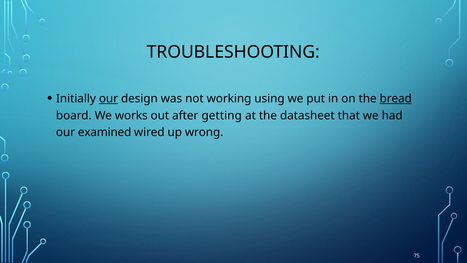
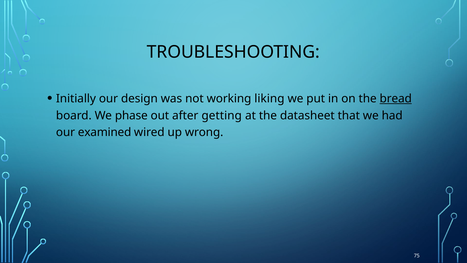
our underline: present -> none (108, 99)
using: using -> liking (269, 99)
works: works -> phase (131, 115)
